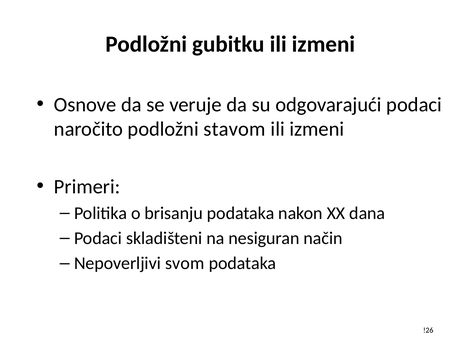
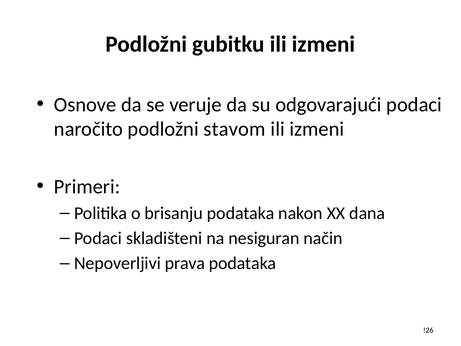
svom: svom -> prava (185, 263)
